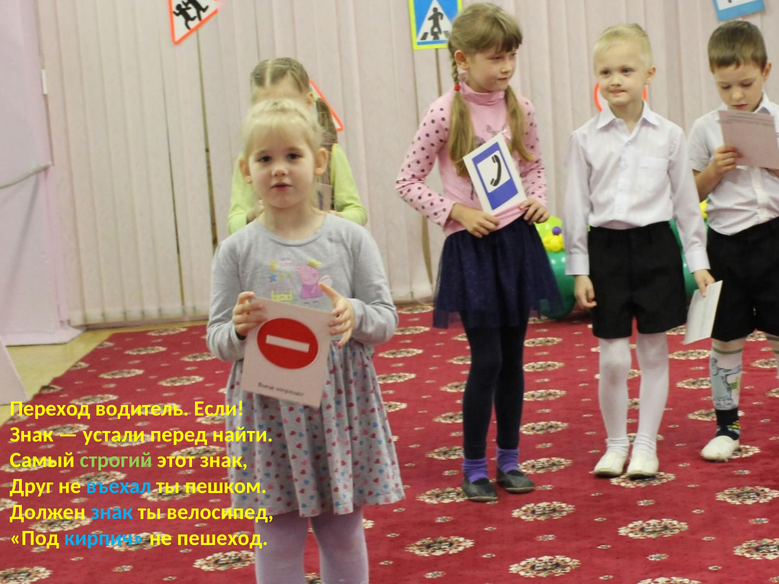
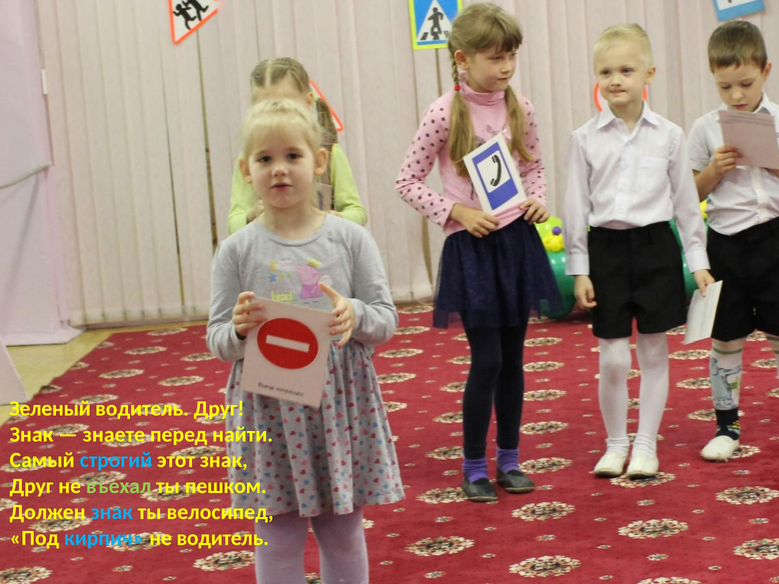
Переход: Переход -> Зеленый (50, 409)
водитель Если: Если -> Друг (219, 409)
устали: устали -> знаете (114, 435)
строгий colour: light green -> light blue (116, 461)
въехал colour: light blue -> light green (119, 487)
не пешеход: пешеход -> водитель (223, 538)
